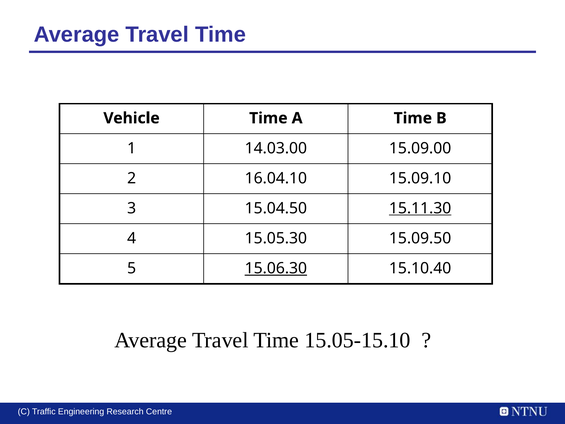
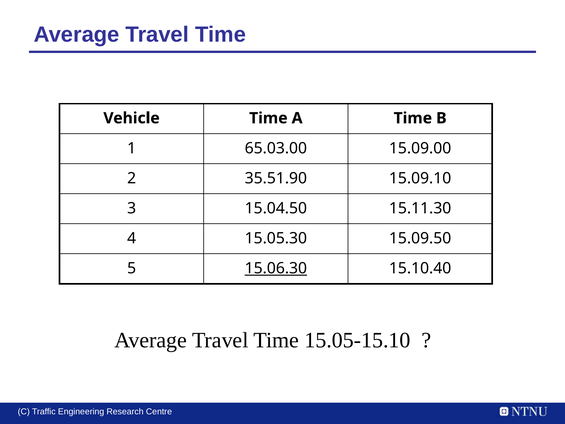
14.03.00: 14.03.00 -> 65.03.00 (276, 148)
16.04.10: 16.04.10 -> 35.51.90 (276, 178)
15.11.30 underline: present -> none (420, 208)
